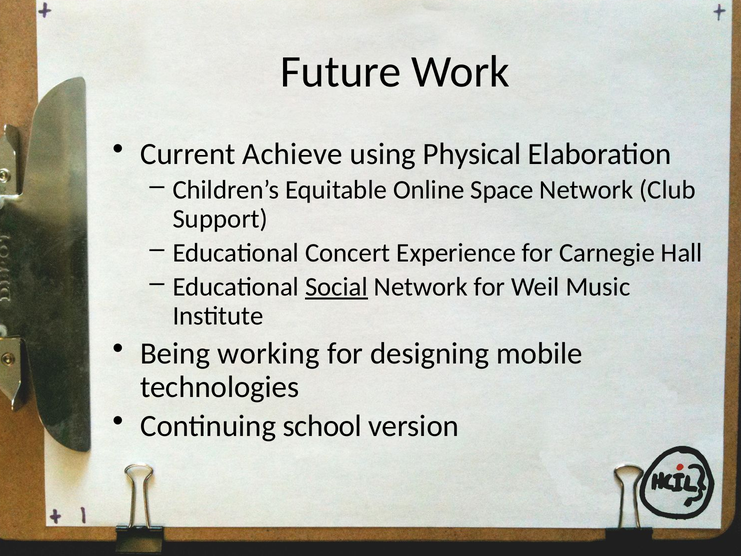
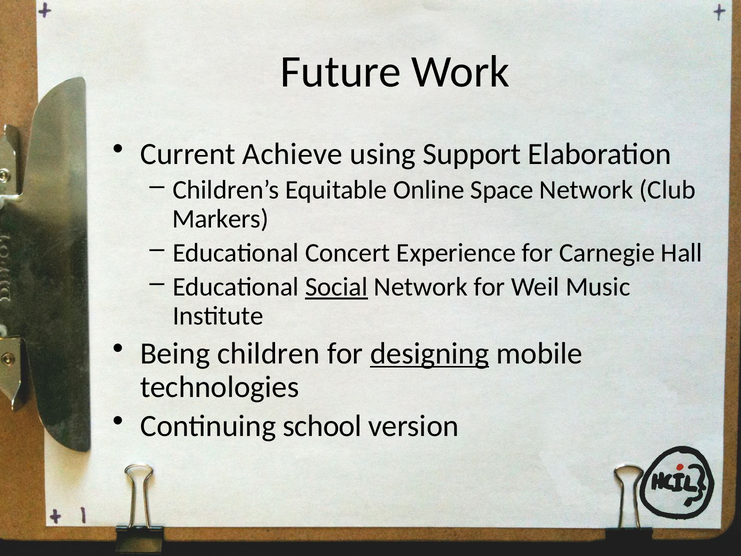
Physical: Physical -> Support (472, 154)
Support: Support -> Markers (220, 219)
working: working -> children (269, 353)
designing underline: none -> present (430, 353)
